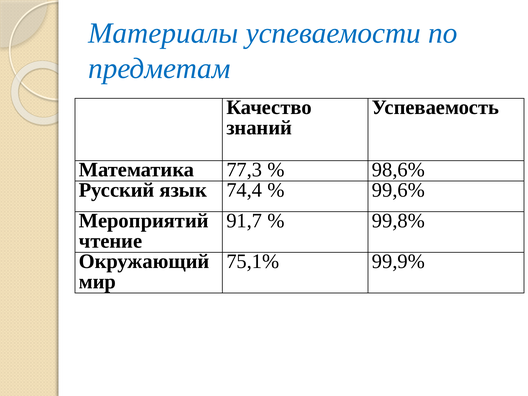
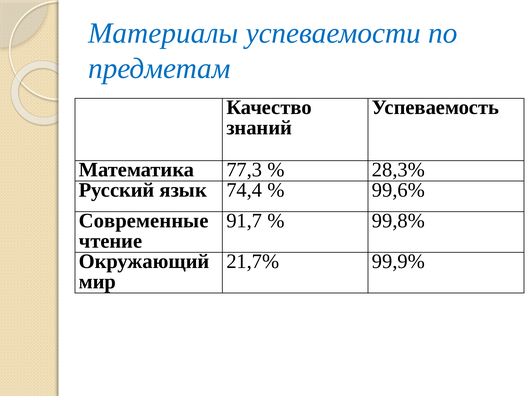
98,6%: 98,6% -> 28,3% (398, 170)
Мероприятий: Мероприятий -> Современные (144, 221)
75,1%: 75,1% -> 21,7% (253, 261)
